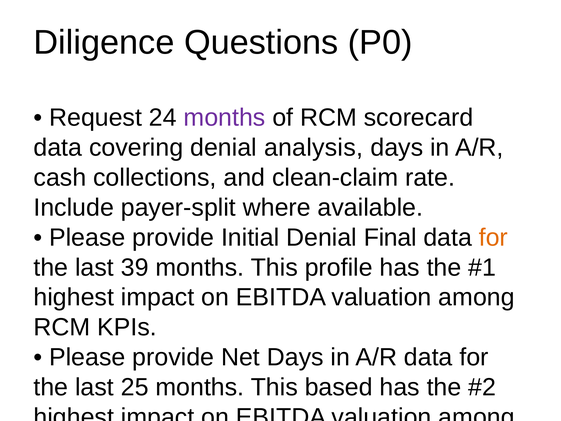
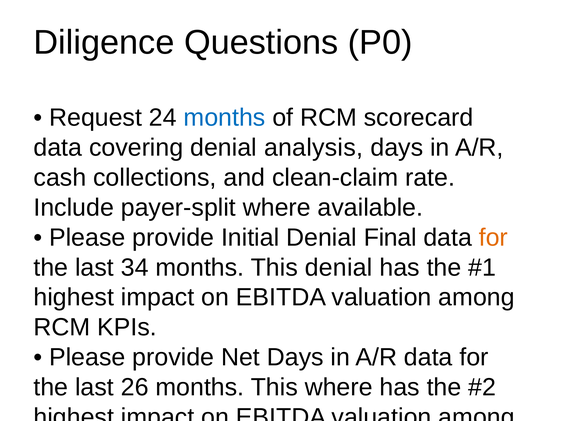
months colour: purple -> blue (225, 118)
39: 39 -> 34 (135, 267)
This profile: profile -> denial (339, 267)
25: 25 -> 26 (135, 387)
This based: based -> where (339, 387)
